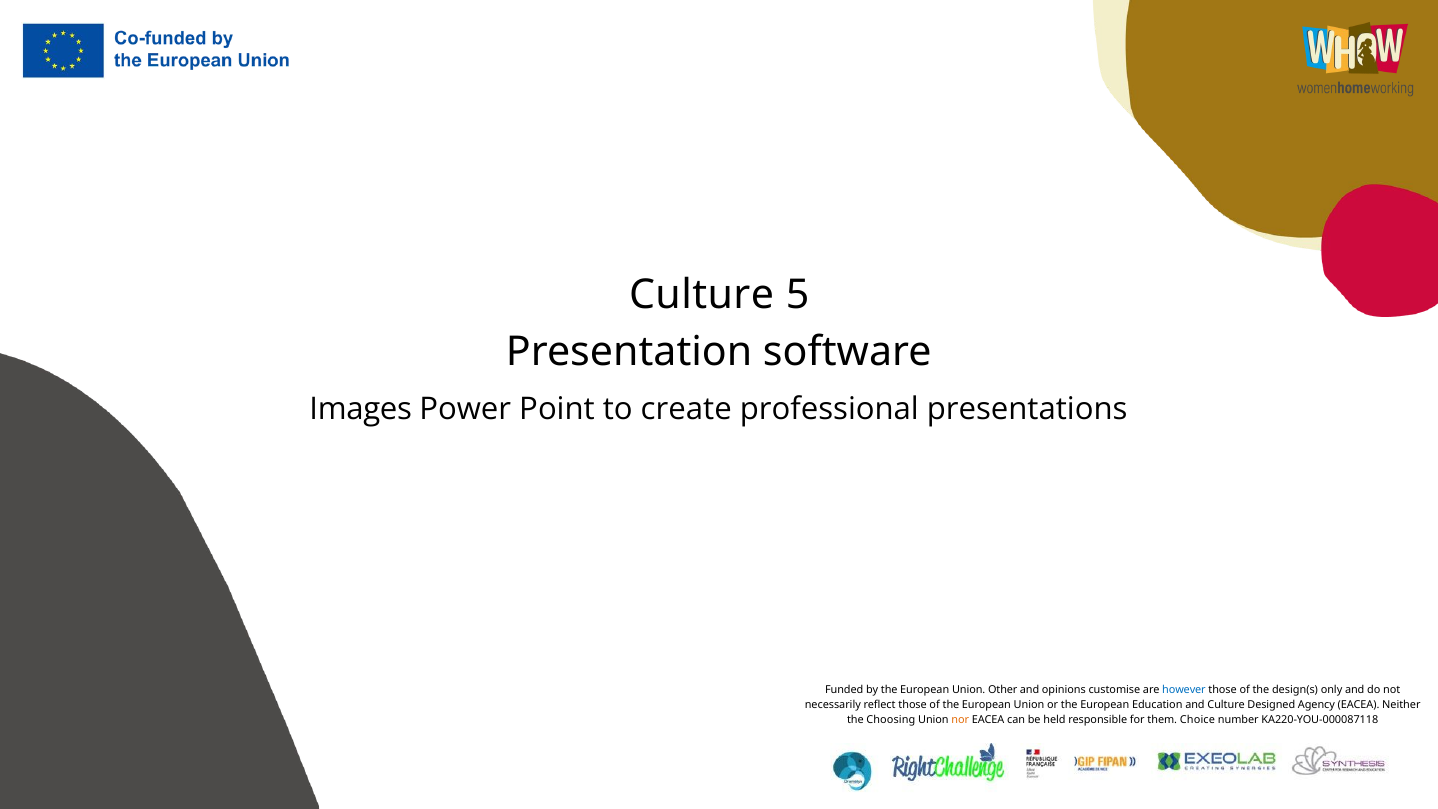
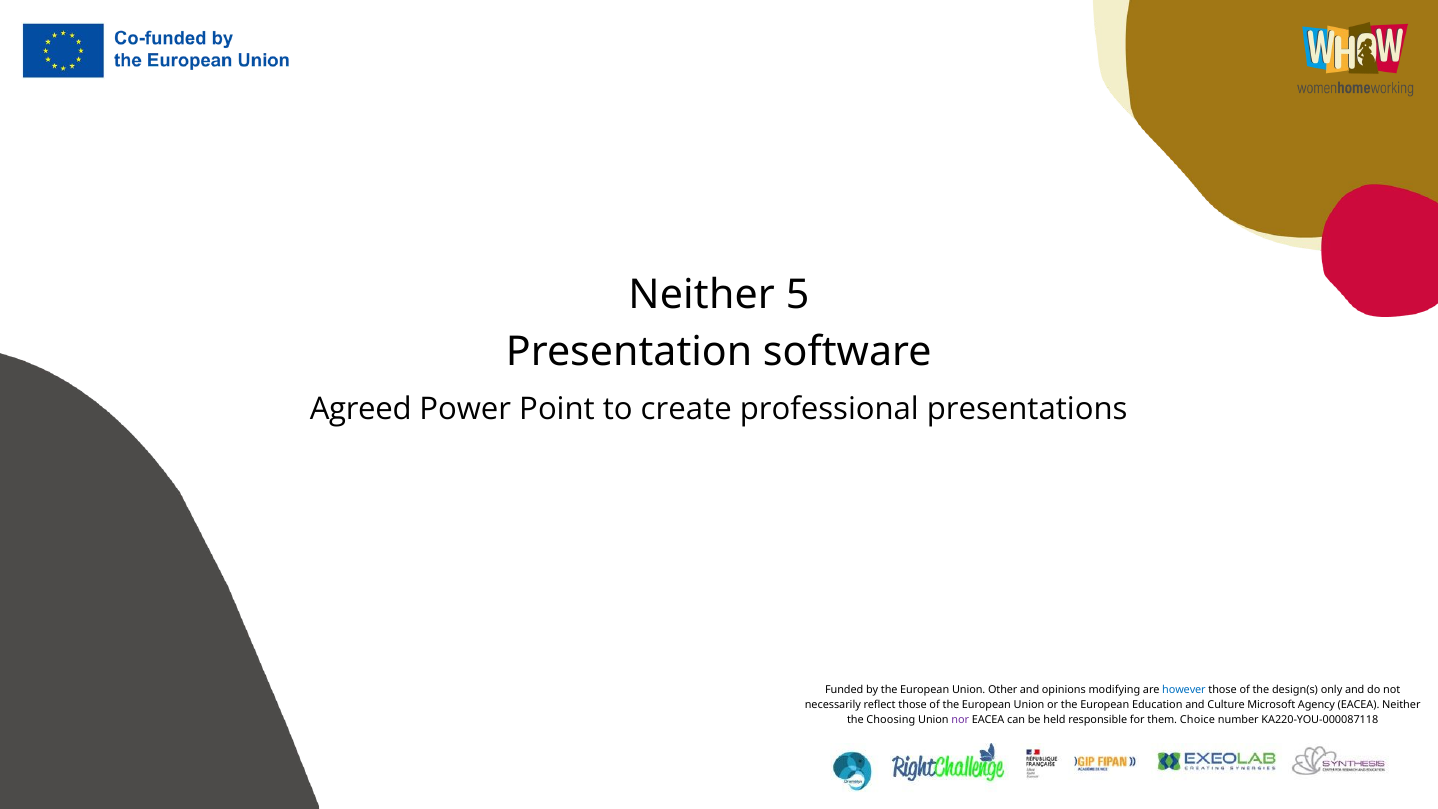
Culture: Culture -> Neither (702, 295)
Images: Images -> Agreed (361, 409)
customise: customise -> modifying (1114, 690)
Designed: Designed -> Microsoft (1271, 705)
nor colour: orange -> purple (960, 720)
